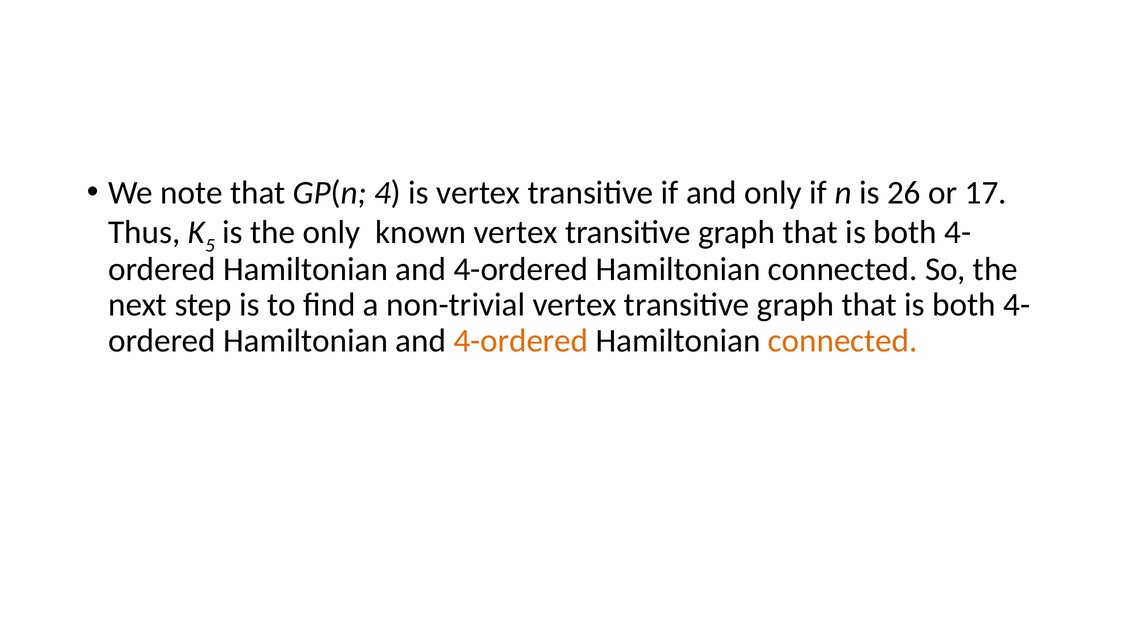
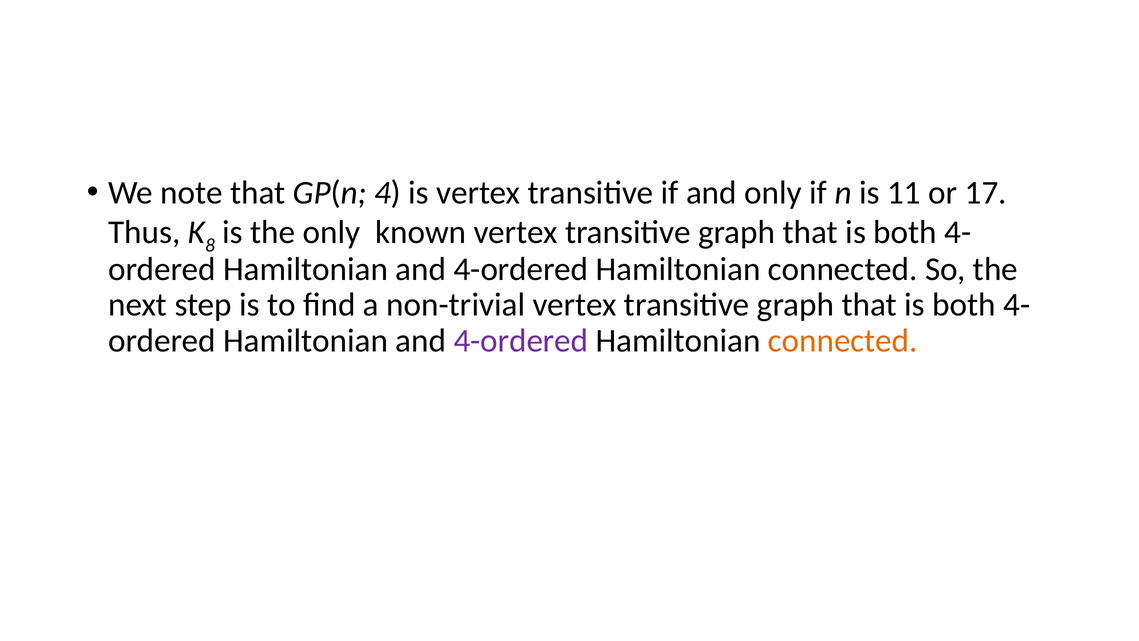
26: 26 -> 11 (904, 193)
5: 5 -> 8 (210, 245)
4-ordered colour: orange -> purple (521, 341)
